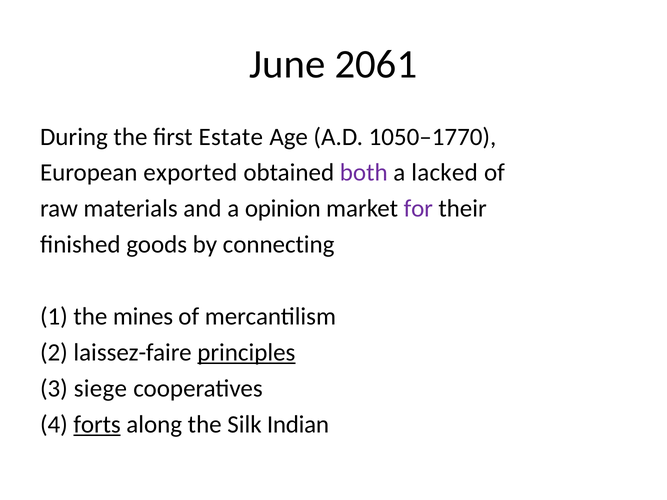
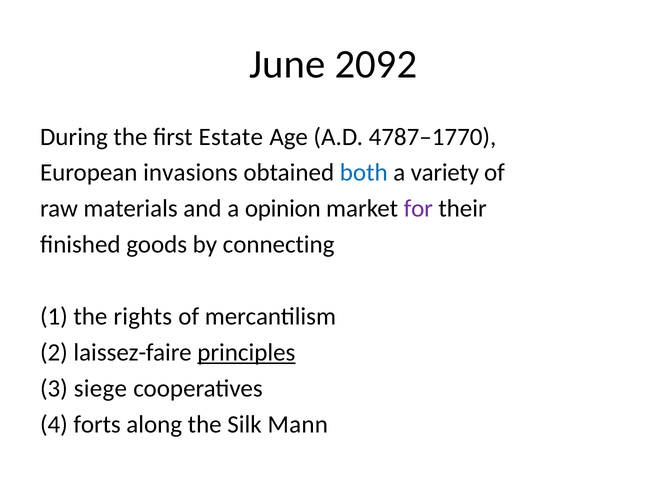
2061: 2061 -> 2092 (376, 65)
1050–1770: 1050–1770 -> 4787–1770 (432, 137)
exported: exported -> invasions (190, 173)
both colour: purple -> blue (364, 173)
lacked: lacked -> variety (445, 173)
mines: mines -> rights (143, 317)
forts underline: present -> none (97, 425)
Indian: Indian -> Mann (298, 425)
